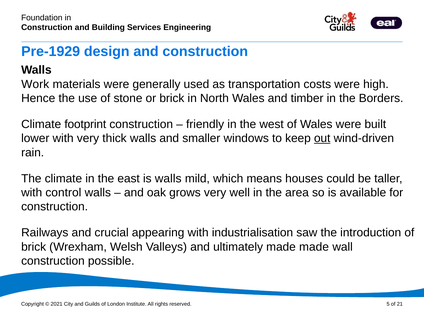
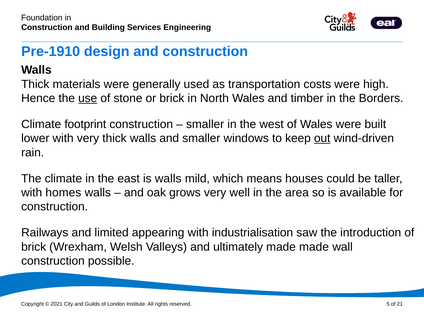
Pre-1929: Pre-1929 -> Pre-1910 (51, 52)
Work: Work -> Thick (35, 84)
use underline: none -> present (88, 98)
friendly: friendly -> smaller (205, 124)
control: control -> homes (63, 193)
crucial: crucial -> limited (112, 233)
